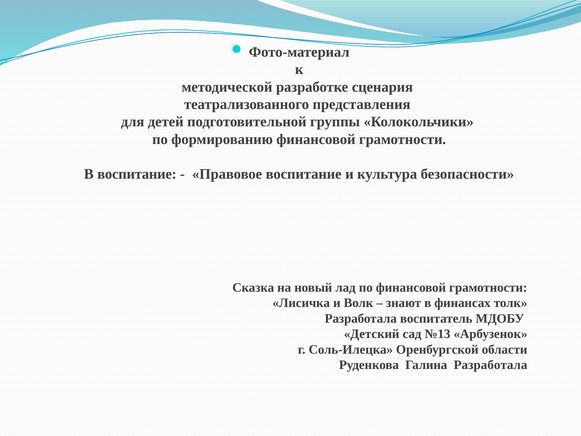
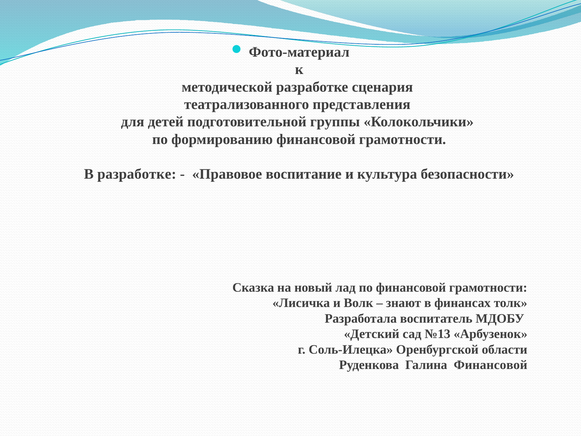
В воспитание: воспитание -> разработке (137, 174)
Галина Разработала: Разработала -> Финансовой (491, 365)
